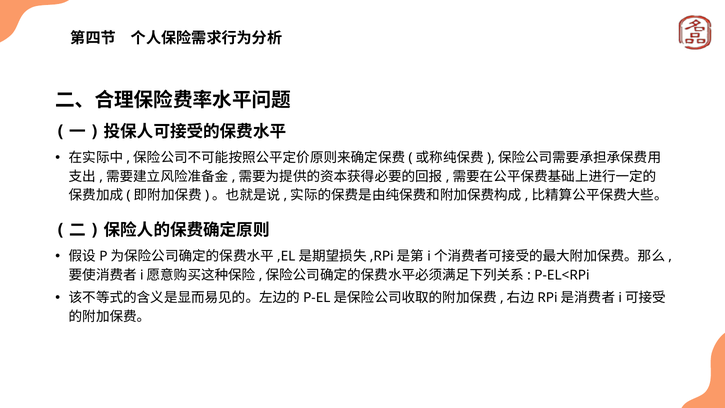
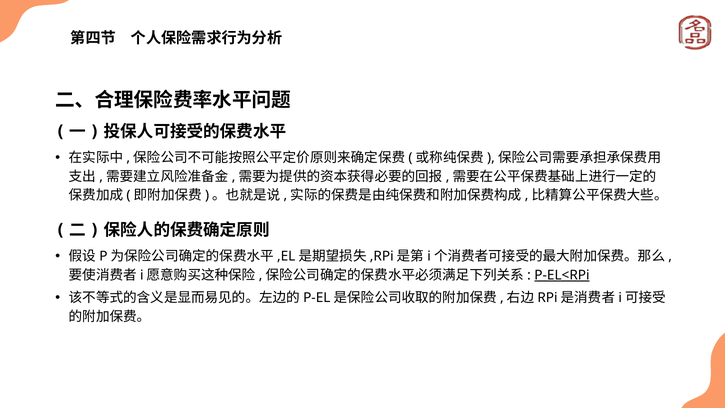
P-EL<RPi underline: none -> present (562, 275)
